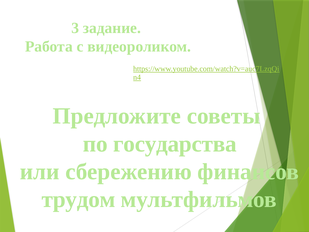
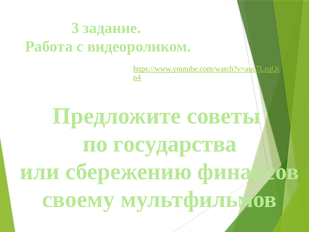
трудом: трудом -> своему (78, 199)
